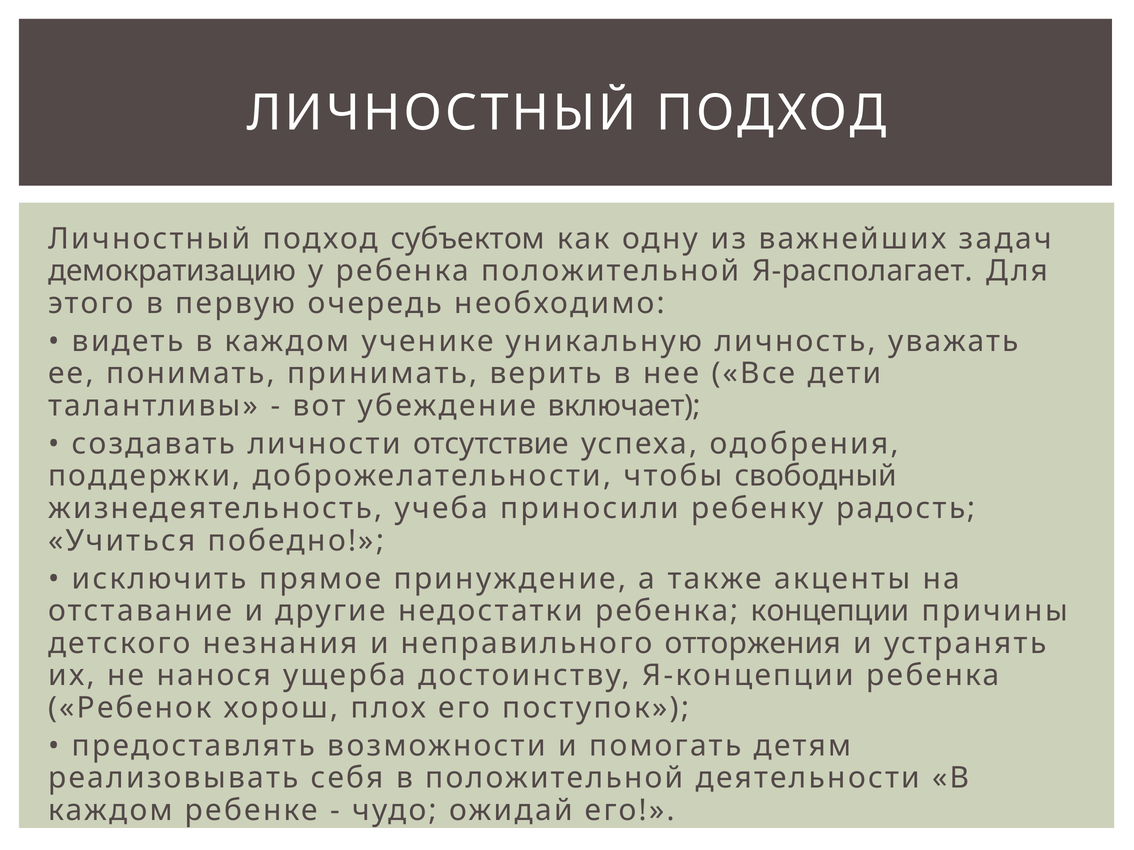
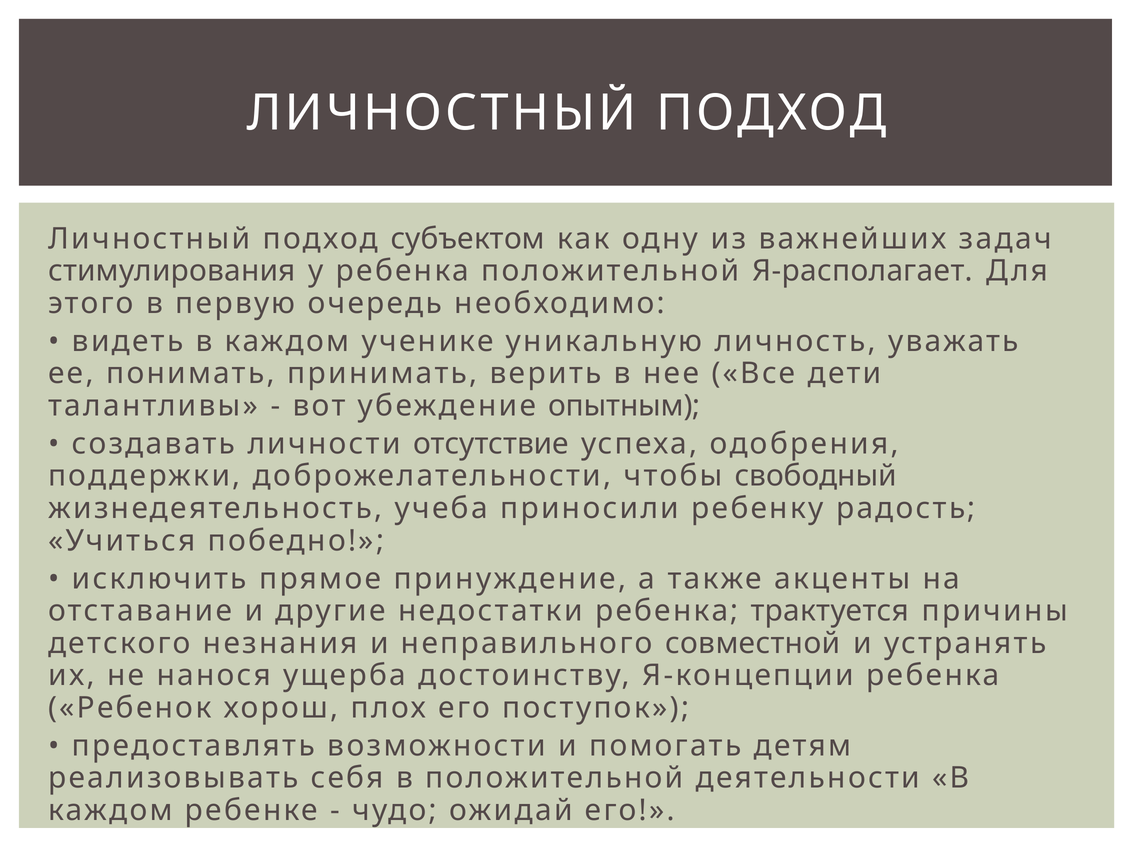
демократизацию: демократизацию -> стимулирования (172, 271)
включает: включает -> опытным (624, 406)
концепции: концепции -> трактуется (830, 611)
отторжения: отторжения -> совместной (753, 644)
